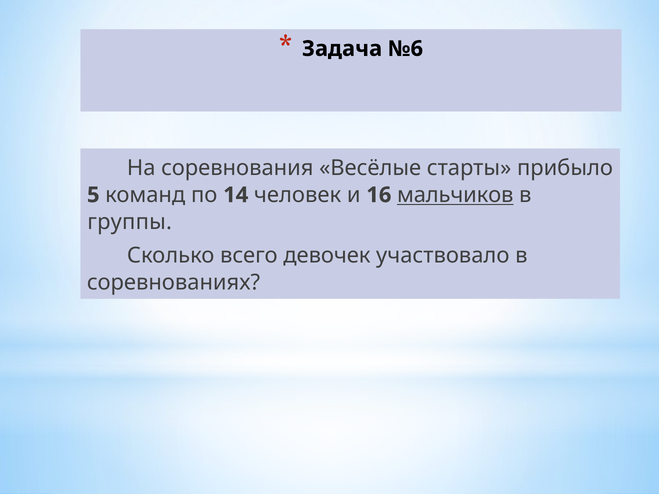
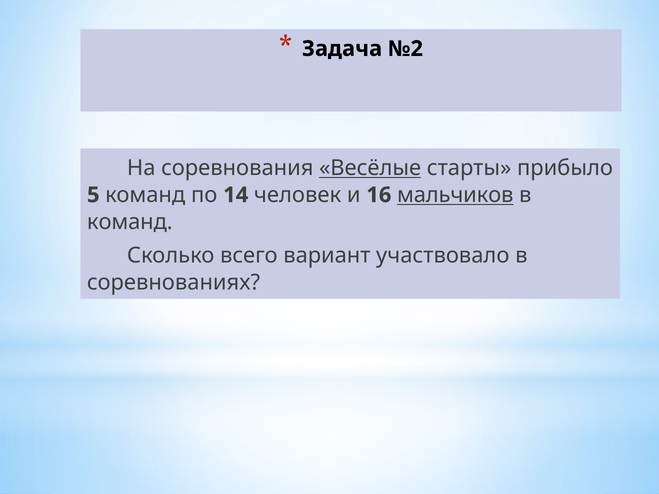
№6: №6 -> №2 (406, 49)
Весёлые underline: none -> present (370, 168)
группы: группы -> команд (130, 222)
девочек: девочек -> вариант (327, 255)
